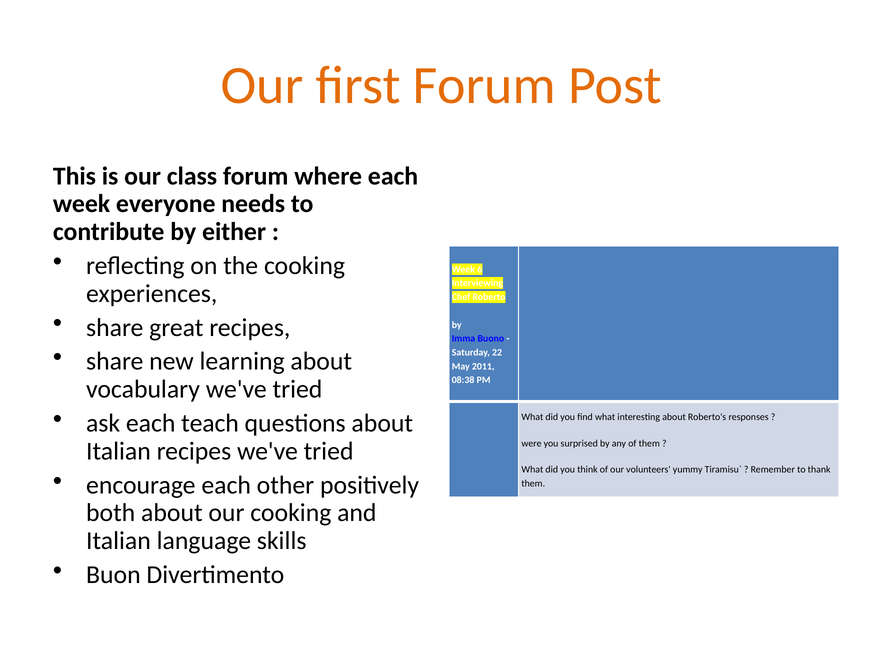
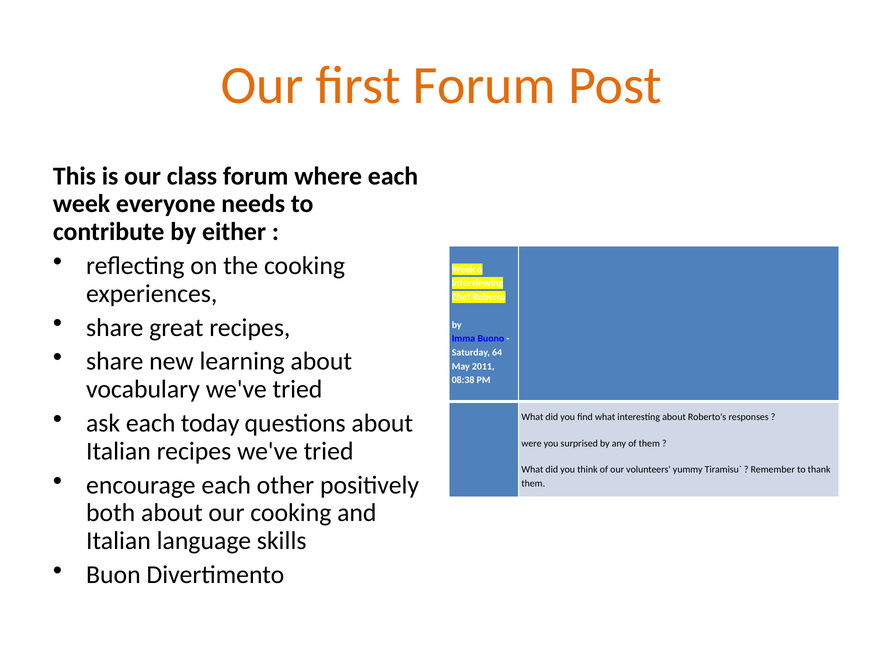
22: 22 -> 64 (497, 353)
teach: teach -> today (210, 423)
